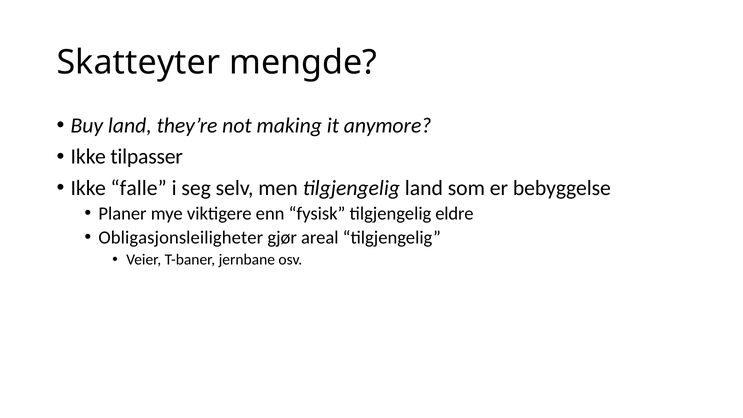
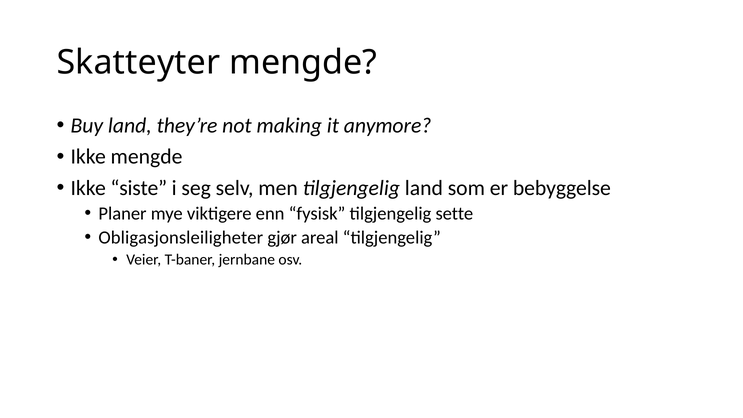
Ikke tilpasser: tilpasser -> mengde (147, 157)
falle: falle -> siste (139, 188)
eldre: eldre -> sette (454, 214)
